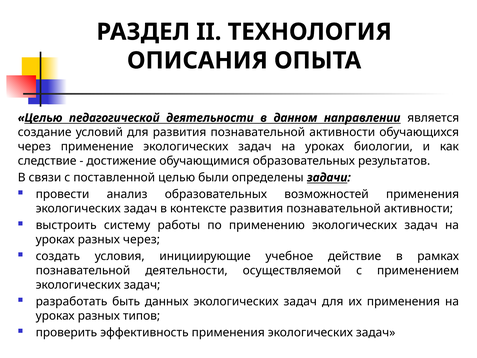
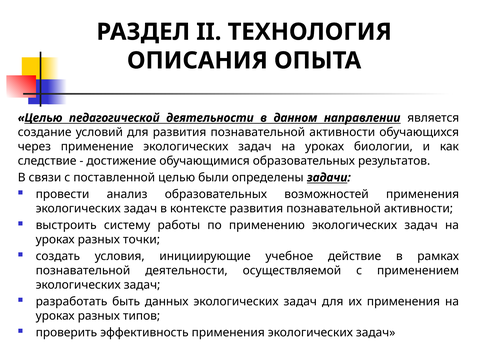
разных через: через -> точки (141, 239)
